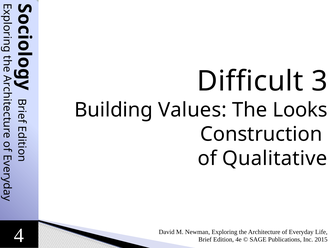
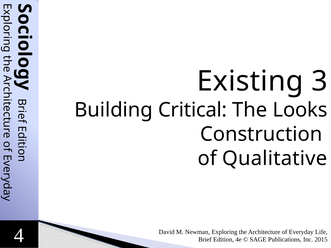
Difficult: Difficult -> Existing (250, 81)
Values: Values -> Critical (193, 110)
